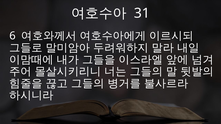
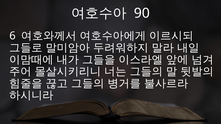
31: 31 -> 90 (142, 13)
